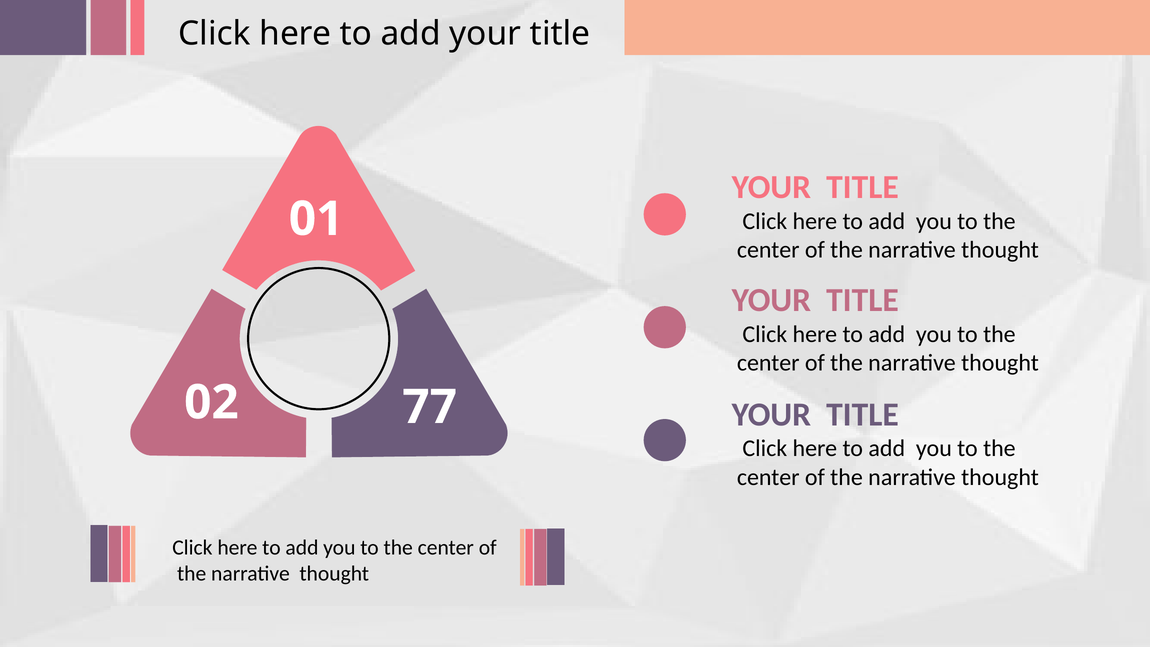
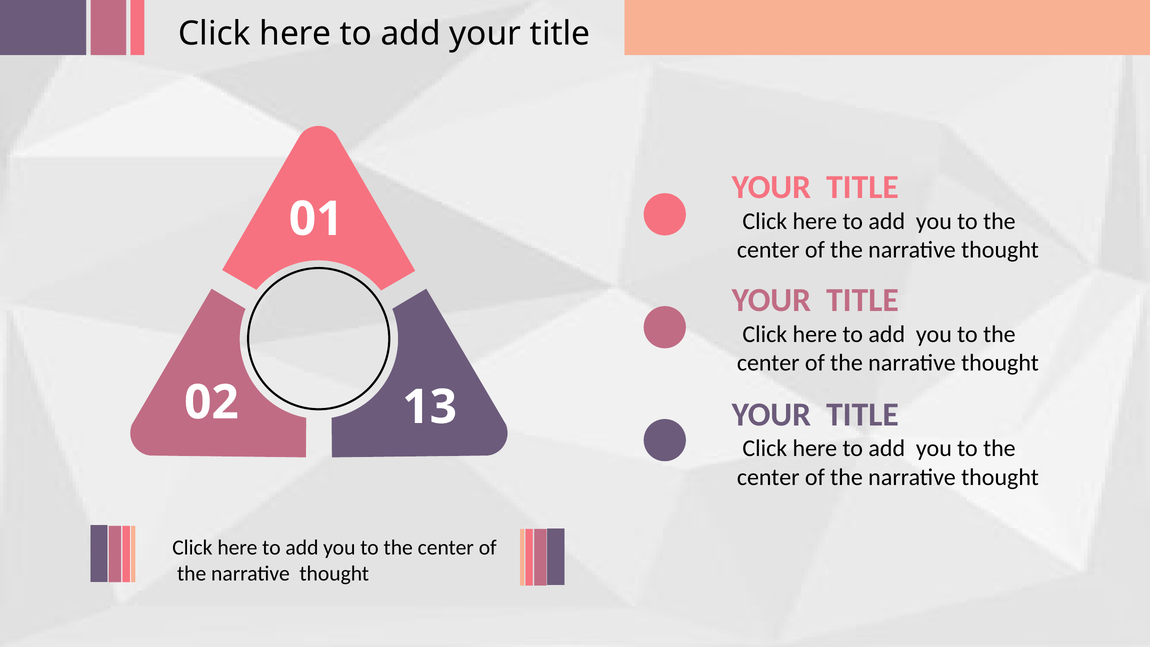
77: 77 -> 13 (430, 407)
